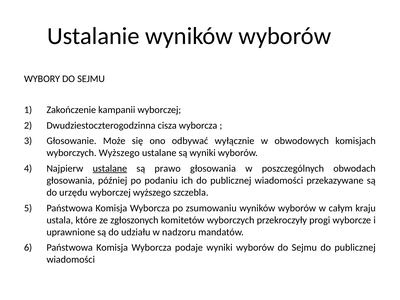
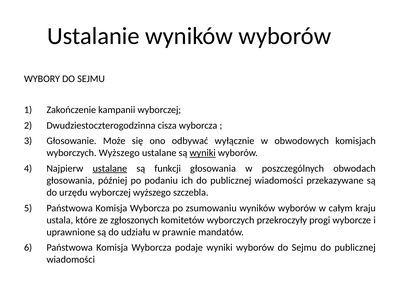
wyniki underline: none -> present (203, 153)
prawo: prawo -> funkcji (168, 168)
nadzoru: nadzoru -> prawnie (179, 232)
